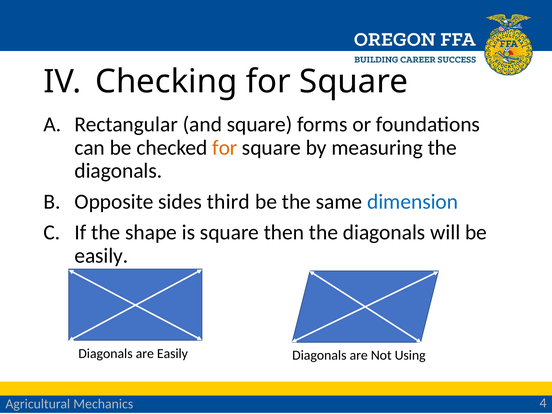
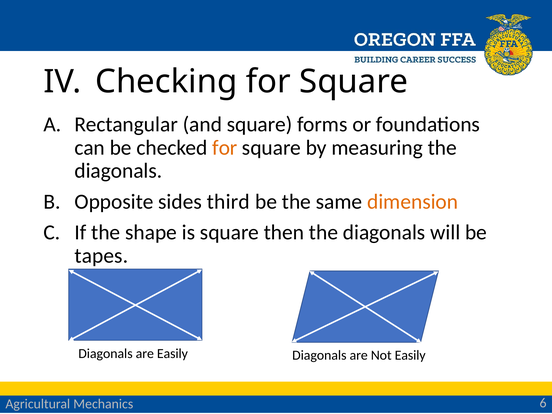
dimension colour: blue -> orange (413, 202)
easily: easily -> tapes (101, 256)
Not Using: Using -> Easily (410, 355)
4: 4 -> 6 (543, 403)
